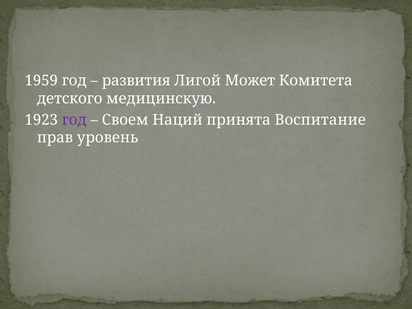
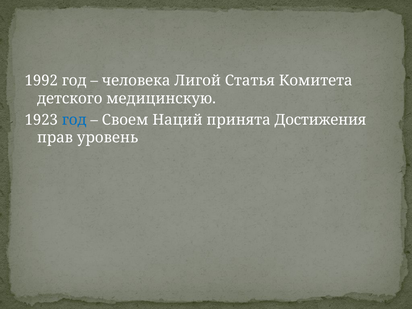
1959: 1959 -> 1992 (41, 81)
развития: развития -> человека (136, 81)
Может: Может -> Статья (250, 81)
год colour: purple -> blue (74, 120)
Воспитание: Воспитание -> Достижения (320, 120)
